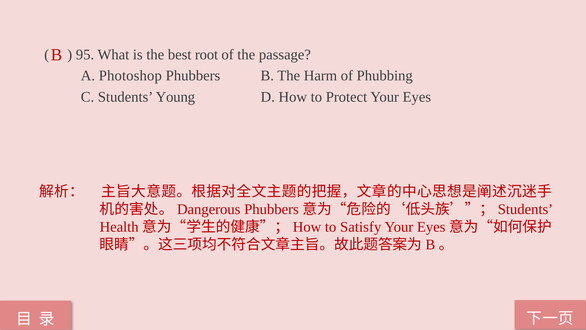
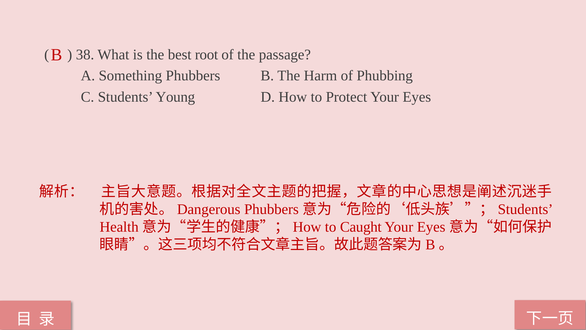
95: 95 -> 38 (85, 55)
Photoshop: Photoshop -> Something (130, 76)
Satisfy: Satisfy -> Caught (361, 227)
